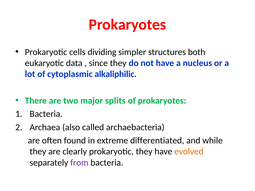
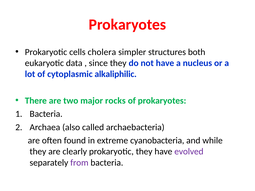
dividing: dividing -> cholera (102, 52)
splits: splits -> rocks (115, 101)
differentiated: differentiated -> cyanobacteria (157, 141)
evolved colour: orange -> purple (189, 152)
